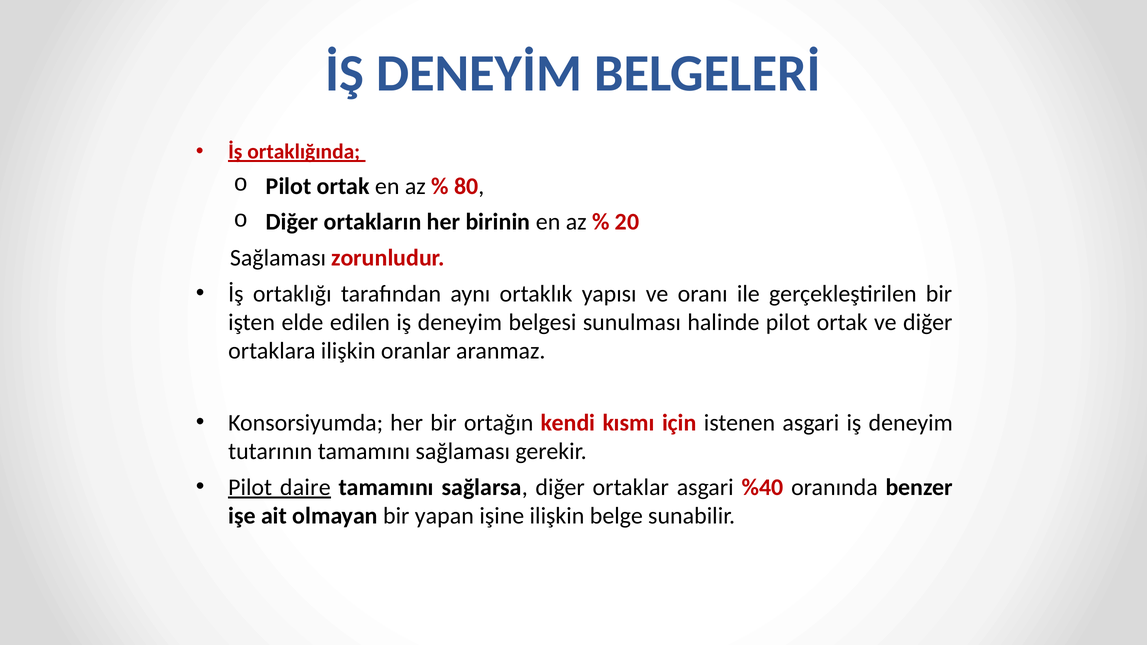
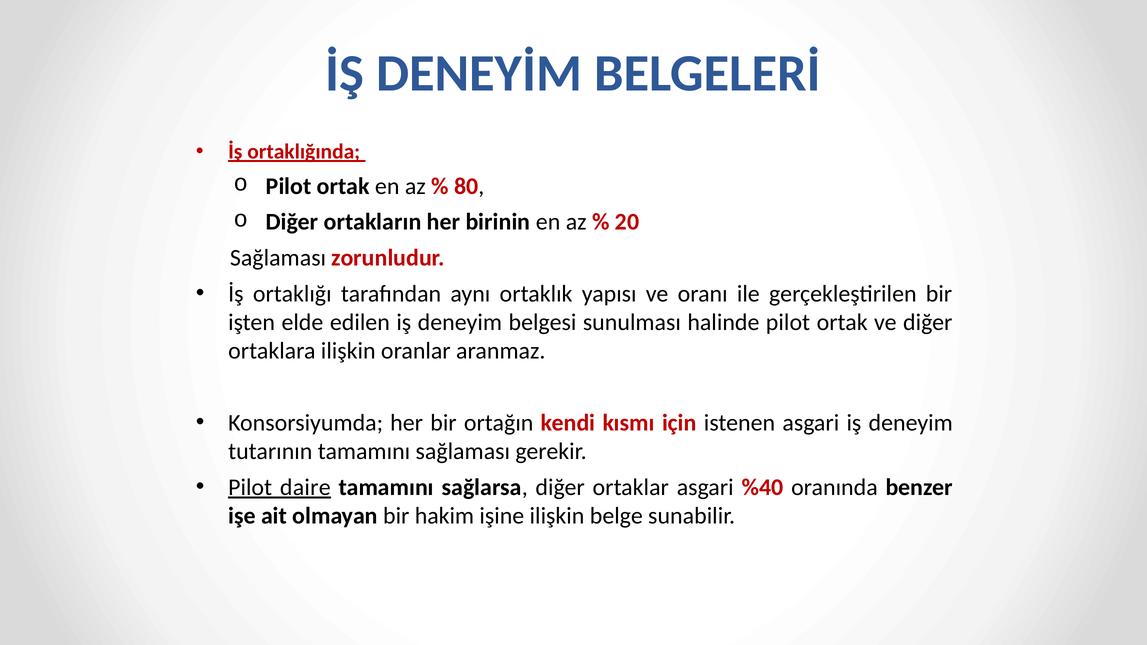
yapan: yapan -> hakim (444, 516)
